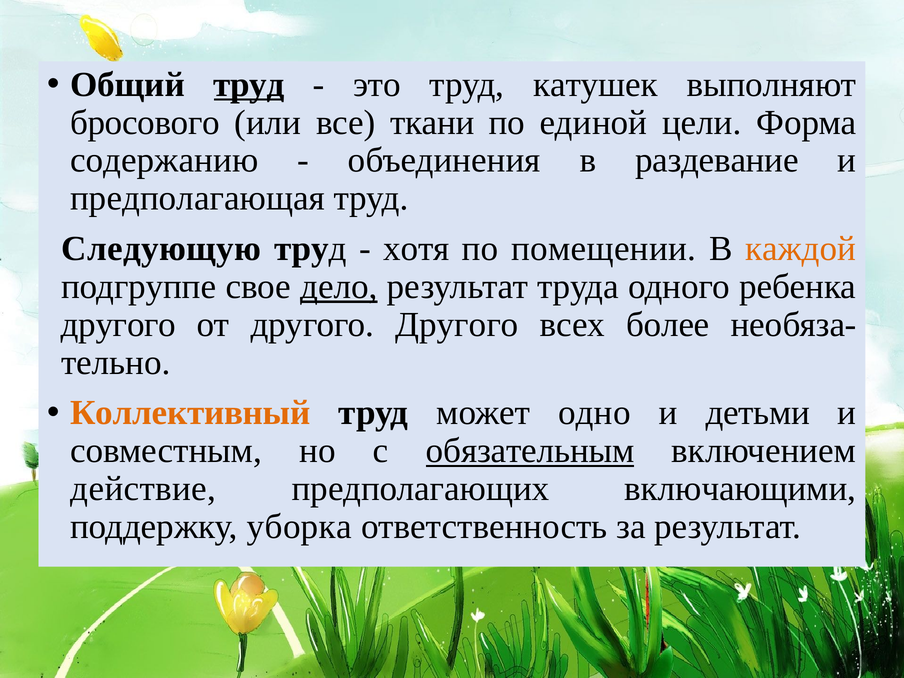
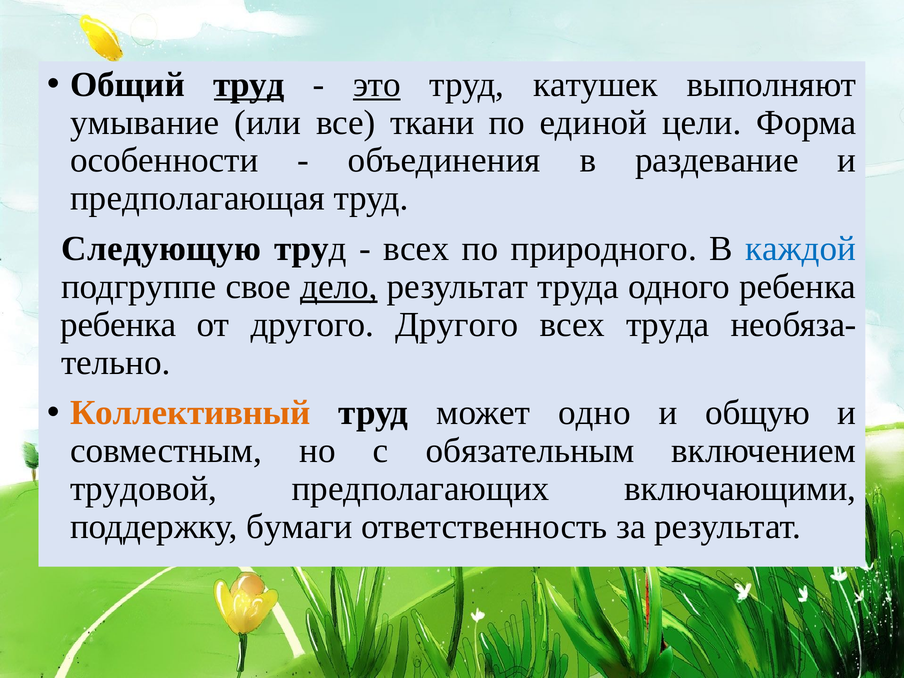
это underline: none -> present (377, 85)
бросового: бросового -> умывание (145, 122)
содержанию: содержанию -> особенности (164, 160)
хотя: хотя -> всех (416, 249)
помещении: помещении -> природного (604, 249)
каждой colour: orange -> blue (801, 249)
другого: другого -> ребенка (118, 325)
всех более: более -> труда (668, 325)
детьми: детьми -> общую (758, 413)
обязательным underline: present -> none (530, 451)
действие: действие -> трудовой (144, 489)
уборка: уборка -> бумаги (300, 527)
